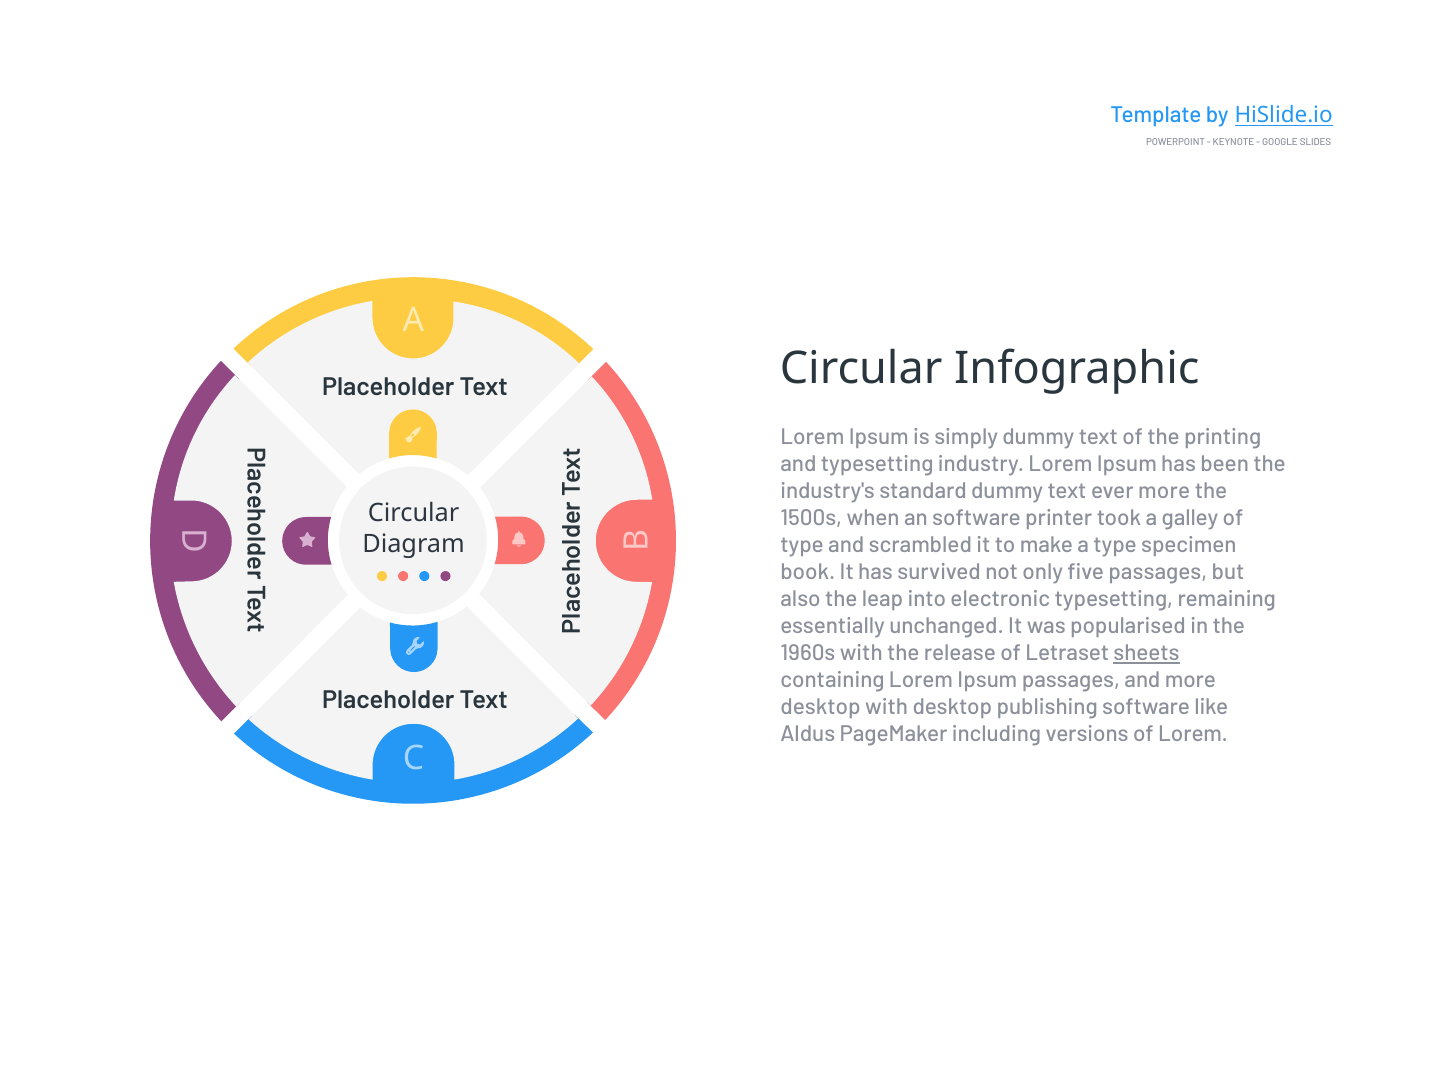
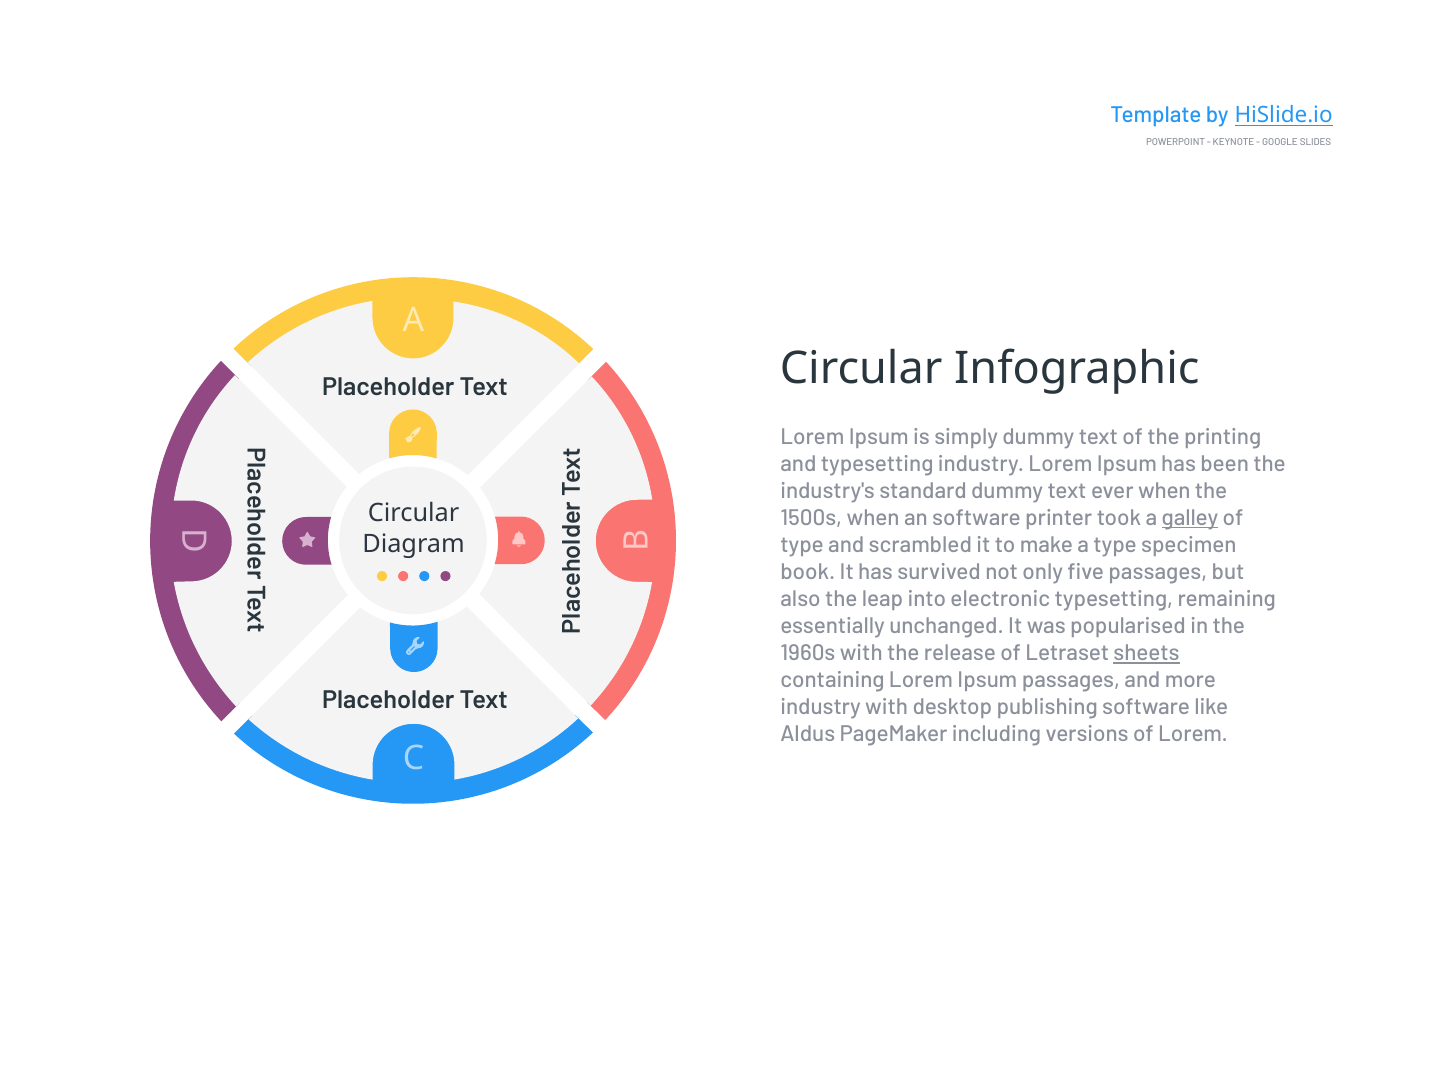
ever more: more -> when (1164, 491)
galley underline: none -> present (1190, 518)
desktop: desktop -> industry (821, 707)
